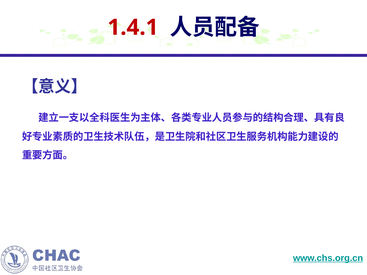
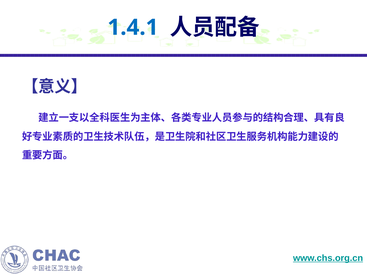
1.4.1 colour: red -> blue (133, 27)
